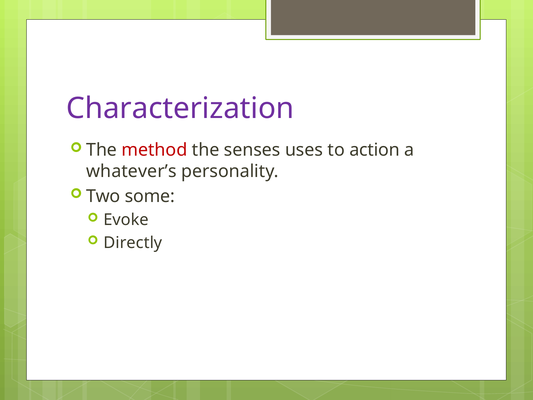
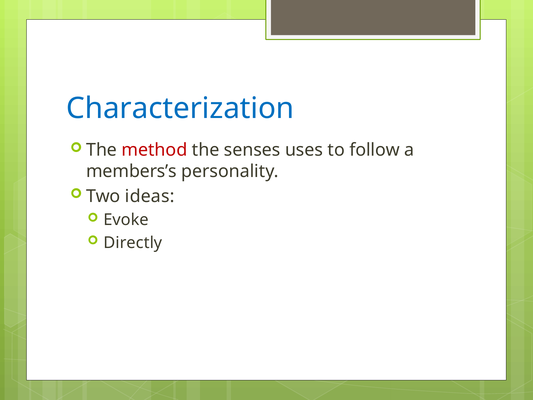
Characterization colour: purple -> blue (180, 108)
action: action -> follow (375, 150)
whatever’s: whatever’s -> members’s (131, 171)
some: some -> ideas (150, 196)
